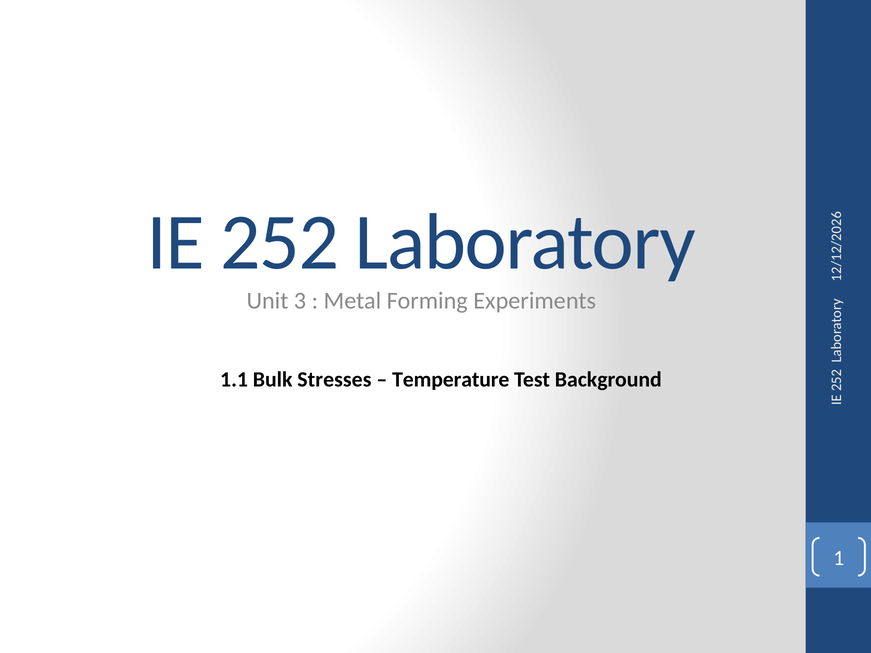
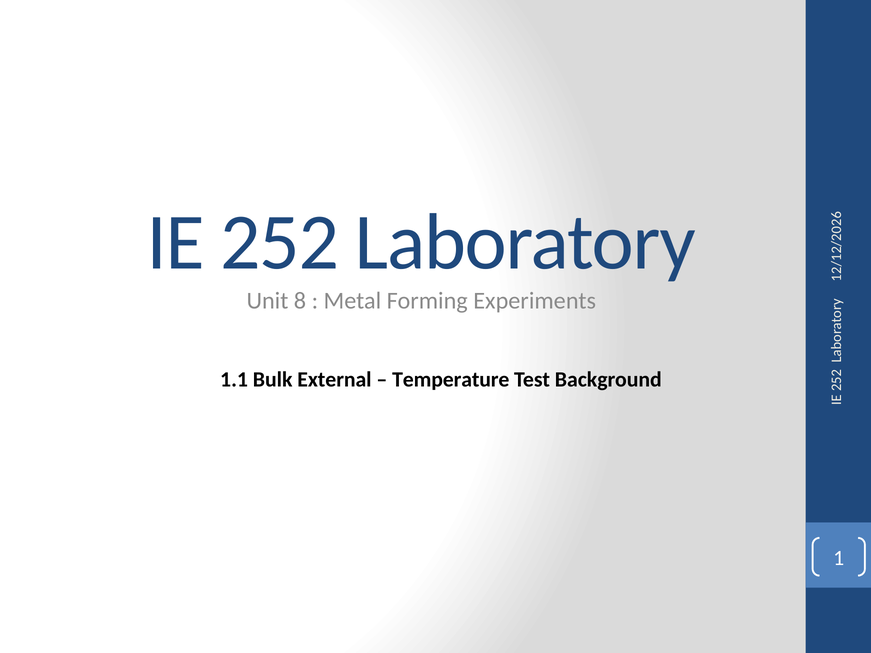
3: 3 -> 8 (300, 301)
Stresses: Stresses -> External (334, 380)
